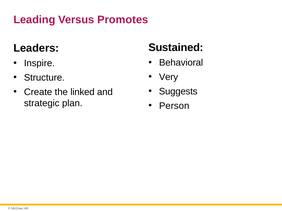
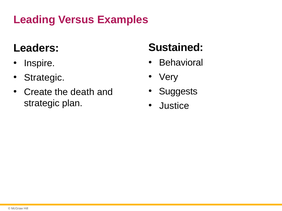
Promotes: Promotes -> Examples (123, 20)
Structure: Structure -> Strategic (44, 78)
linked: linked -> death (82, 92)
Person: Person -> Justice (174, 106)
